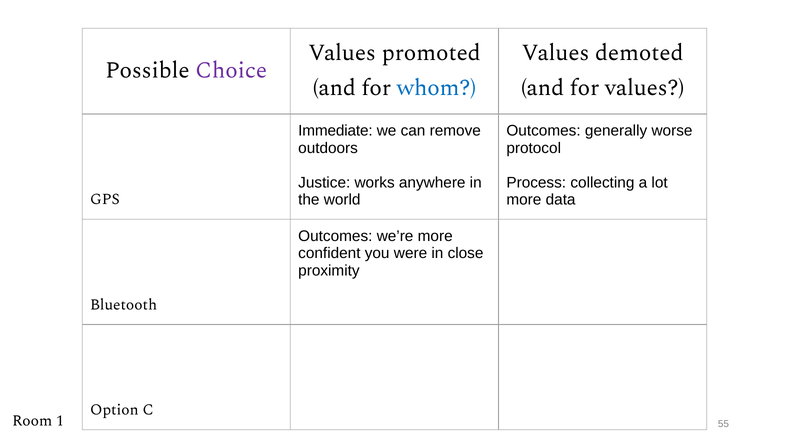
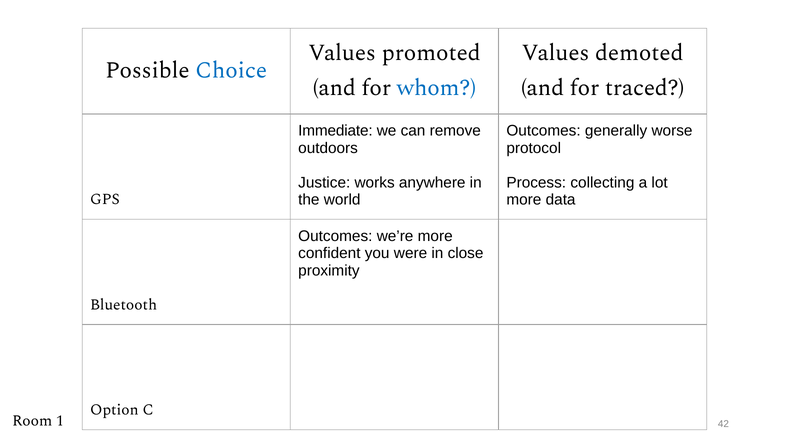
Choice colour: purple -> blue (231, 70)
for values: values -> traced (645, 88)
55: 55 -> 42 (723, 424)
